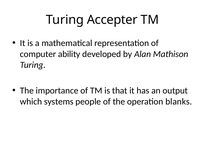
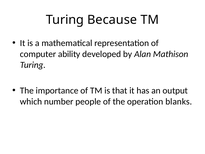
Accepter: Accepter -> Because (112, 20)
systems: systems -> number (59, 101)
